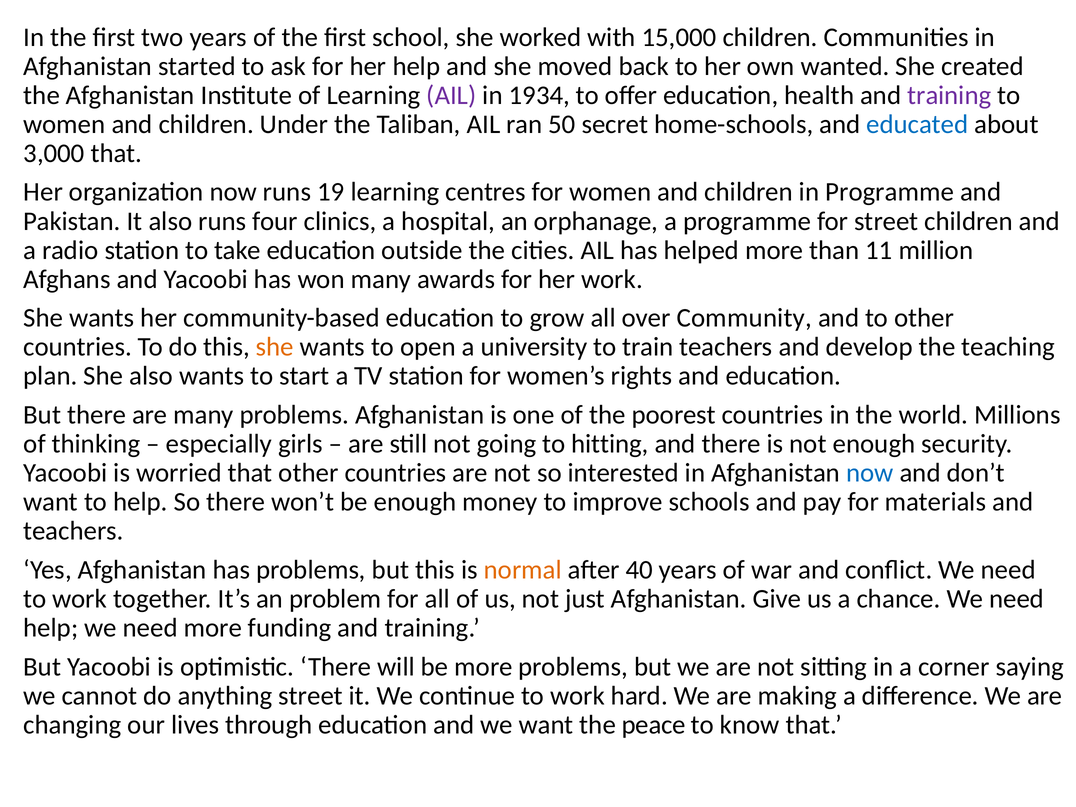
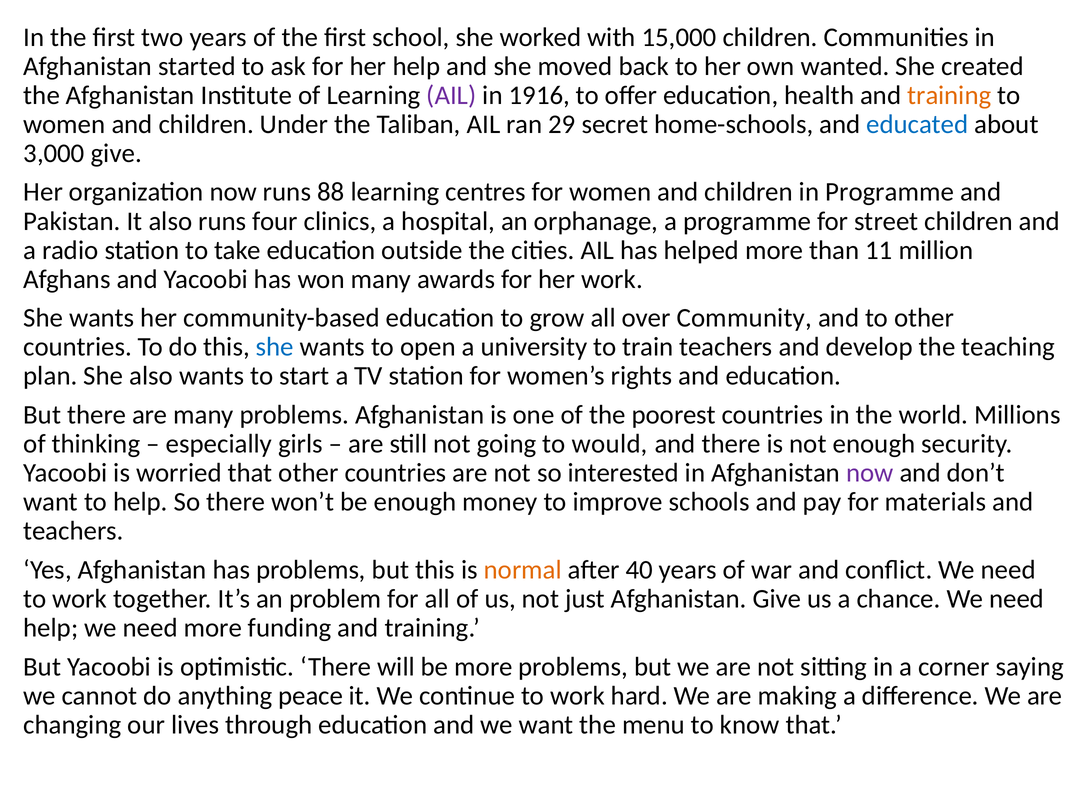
1934: 1934 -> 1916 (539, 95)
training colour: purple -> orange (949, 95)
50: 50 -> 29 (562, 124)
3,000 that: that -> give (116, 153)
19: 19 -> 88 (331, 192)
she colour: orange -> blue (275, 347)
hitting: hitting -> would (610, 444)
now colour: blue -> purple (870, 473)
anything street: street -> peace (311, 696)
peace: peace -> menu (653, 725)
